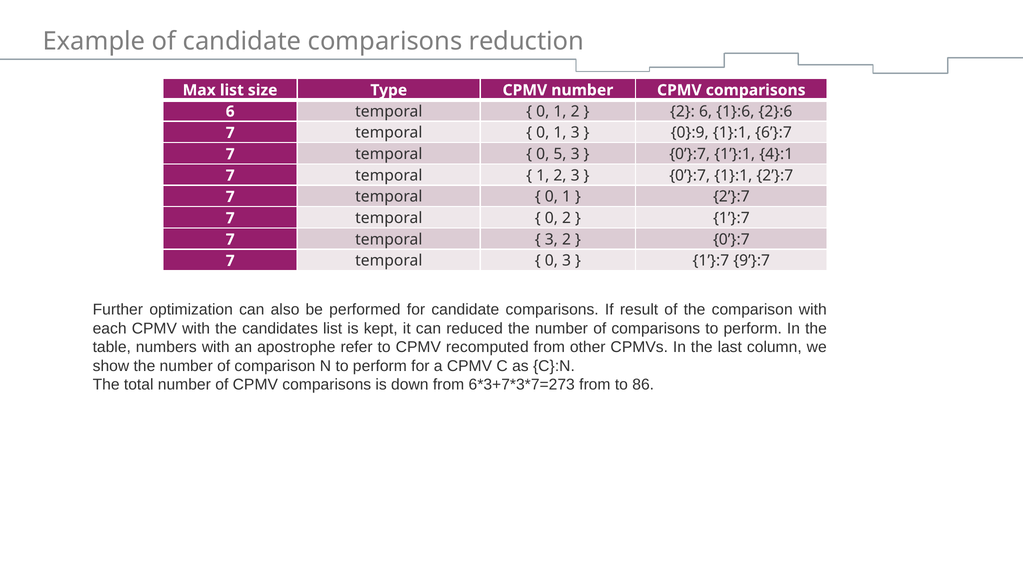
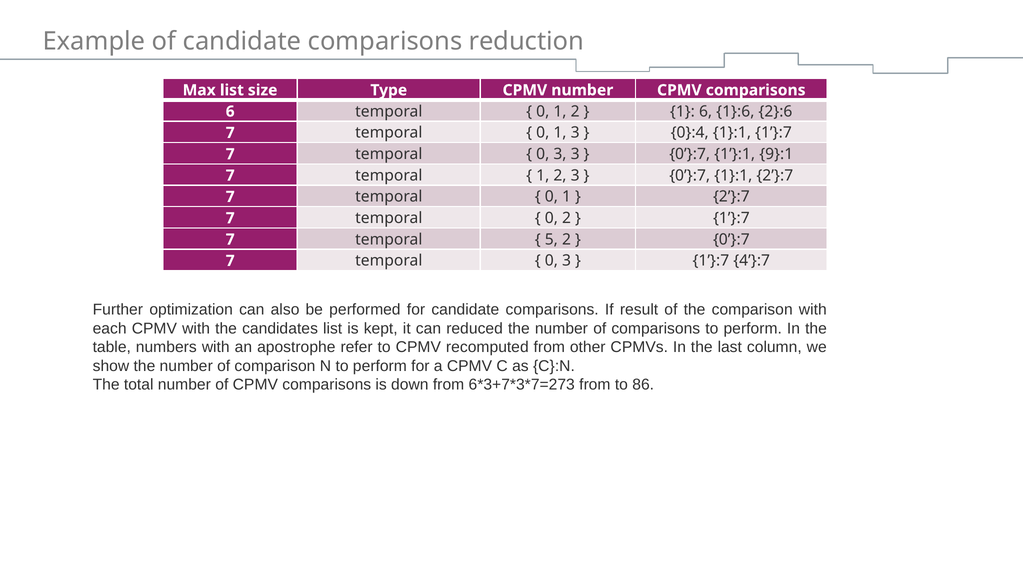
2: 2 -> 1 (682, 112)
0}:9: 0}:9 -> 0}:4 (690, 133)
1}:1 6’}:7: 6’}:7 -> 1’}:7 (773, 133)
5: 5 -> 3 (560, 154)
4}:1: 4}:1 -> 9}:1 (776, 154)
3: 3 -> 5 (551, 240)
9’}:7: 9’}:7 -> 4’}:7 (752, 261)
